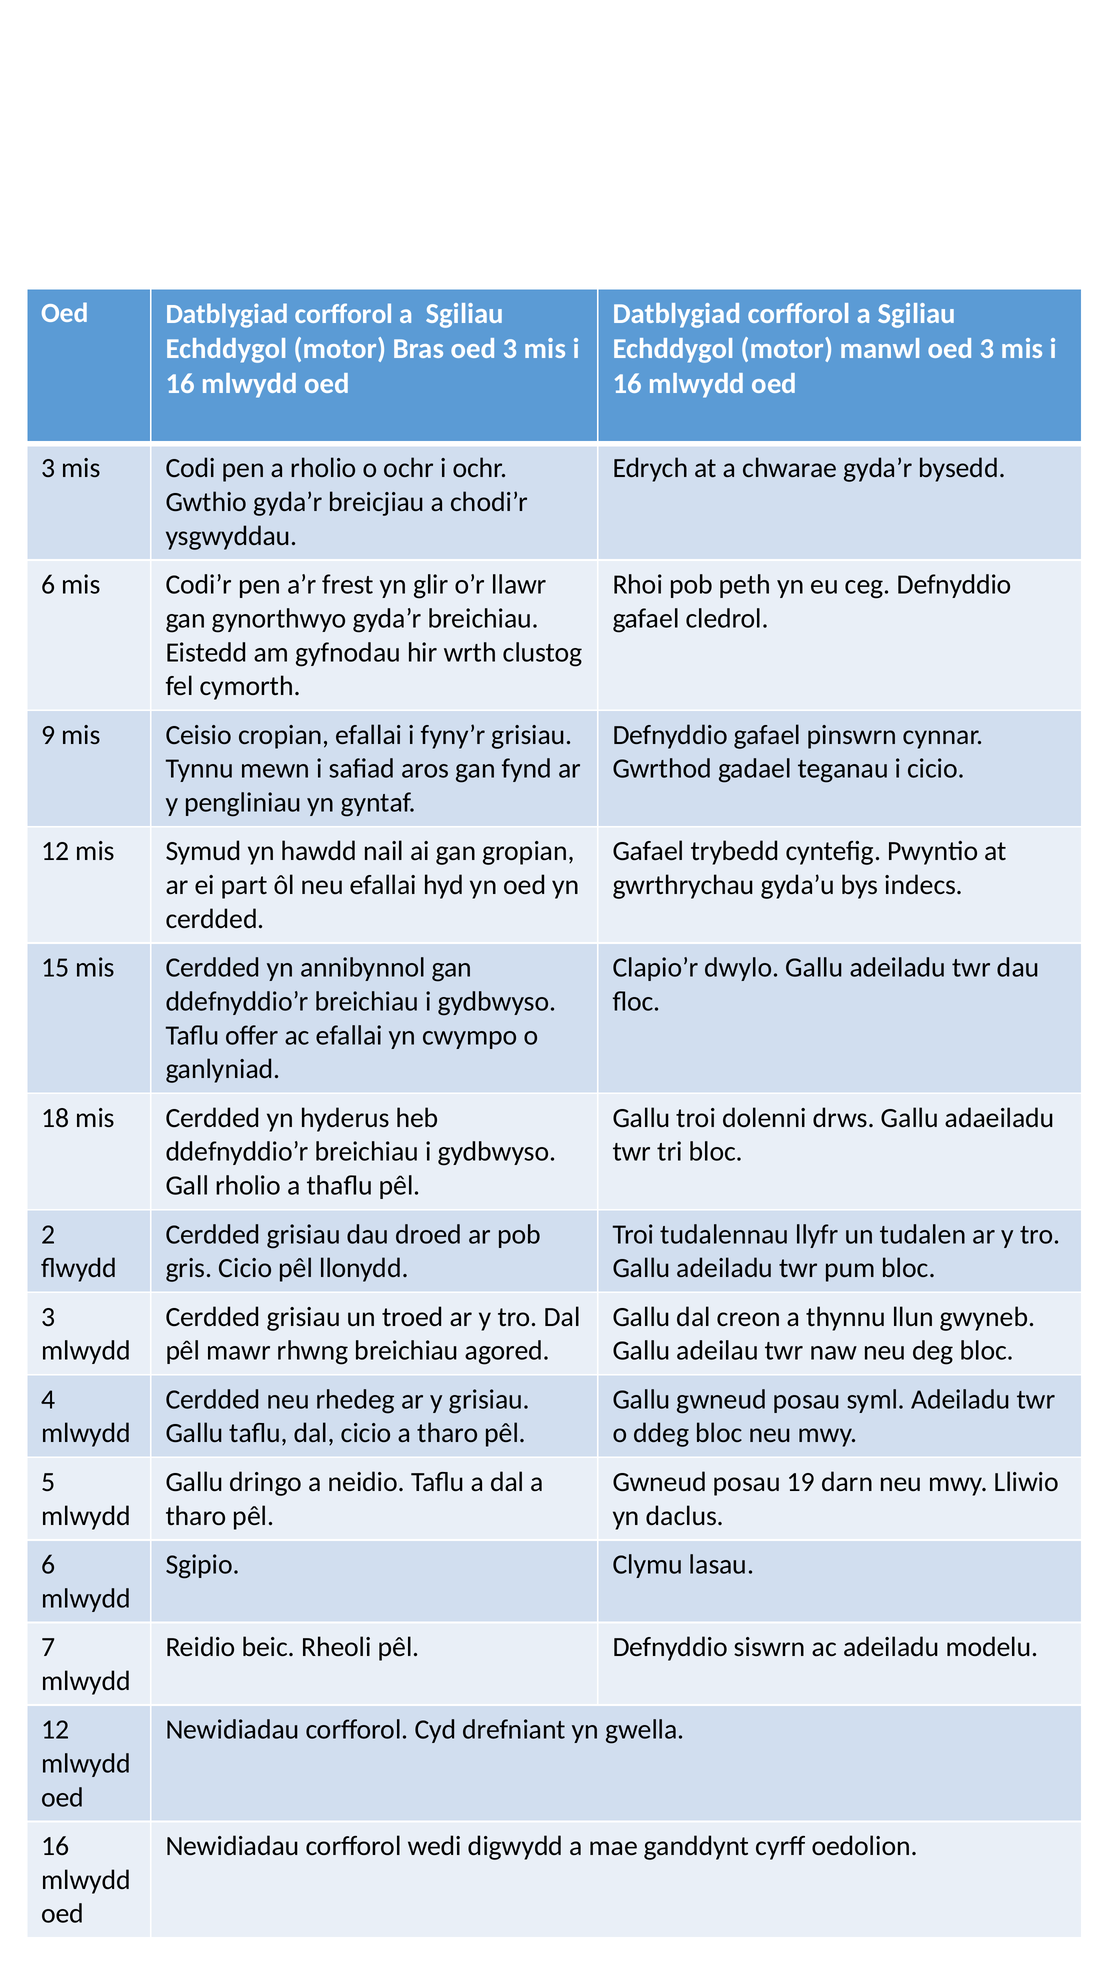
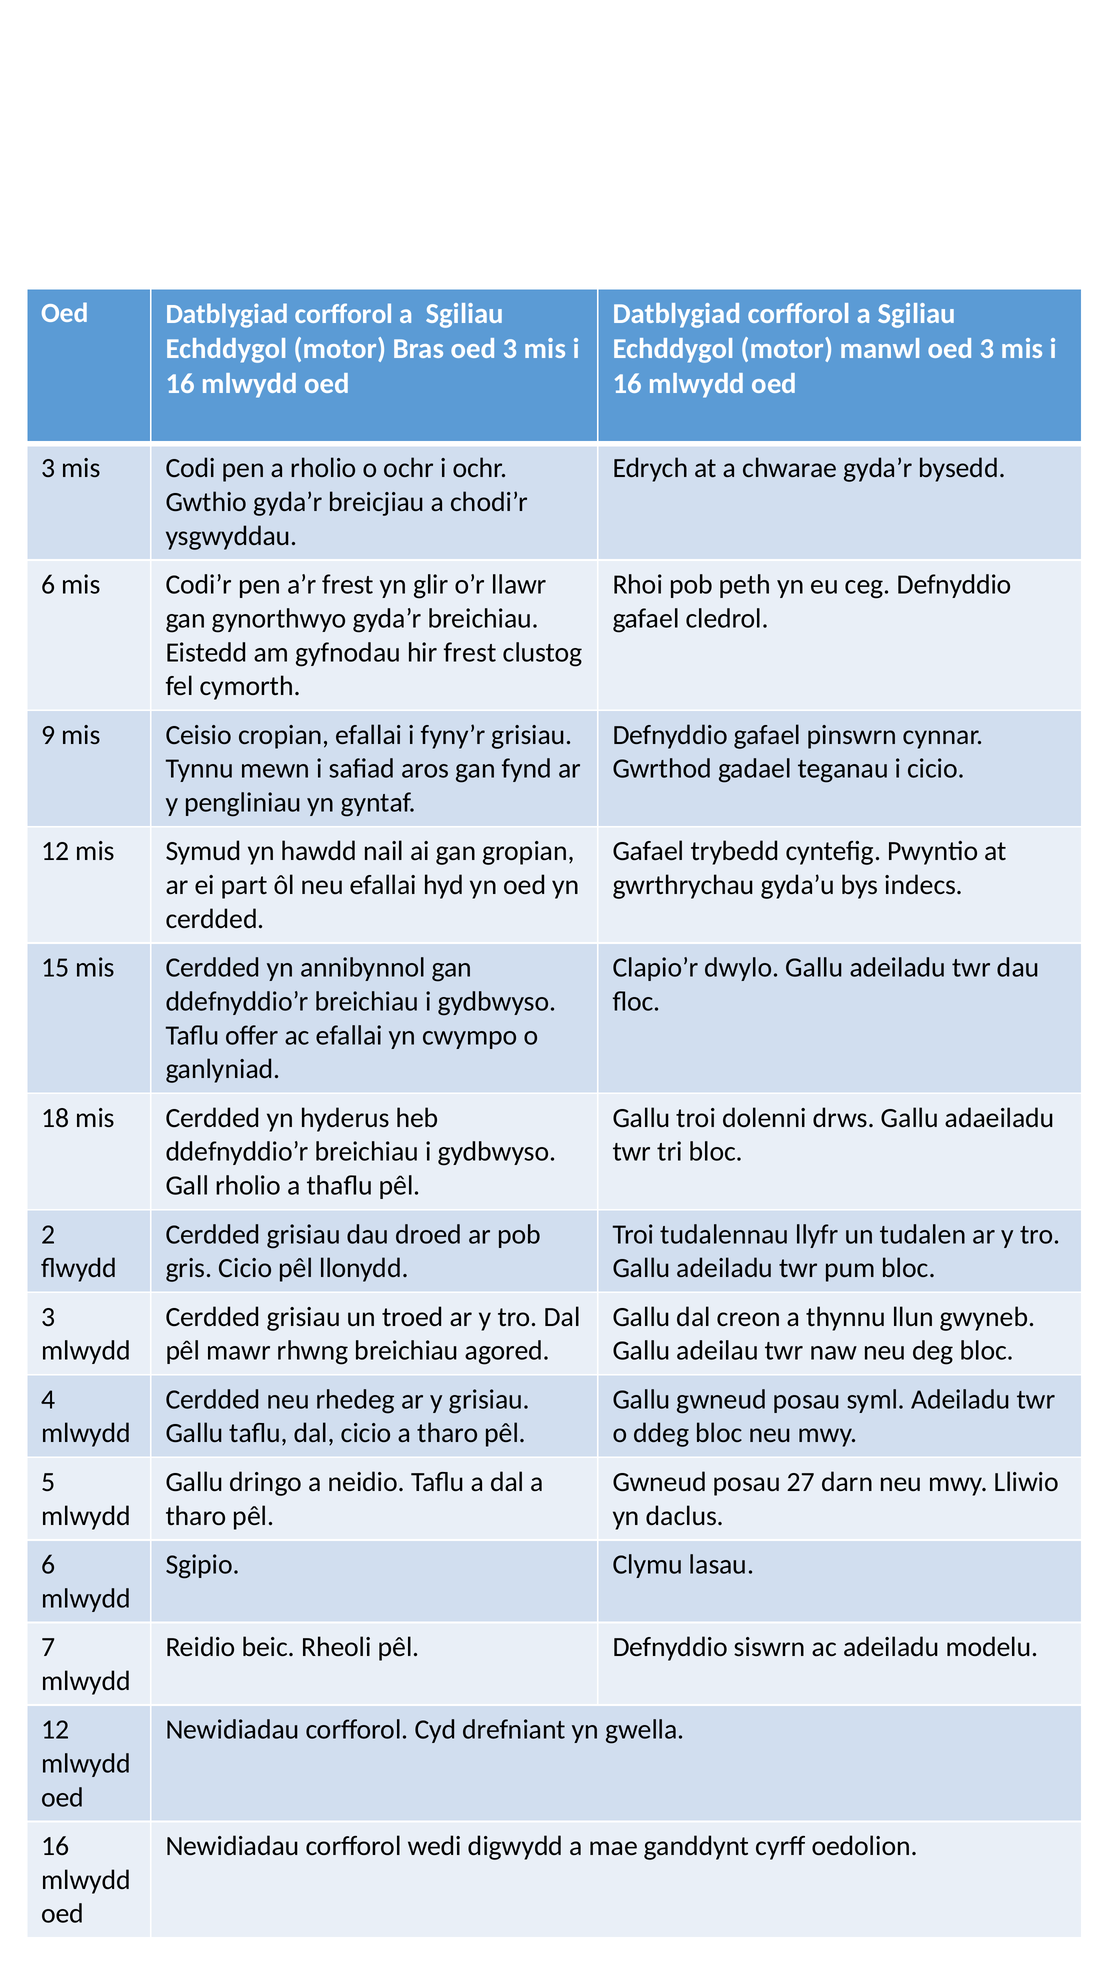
hir wrth: wrth -> frest (470, 652)
19: 19 -> 27 (801, 1481)
